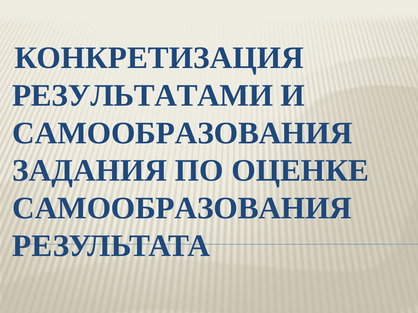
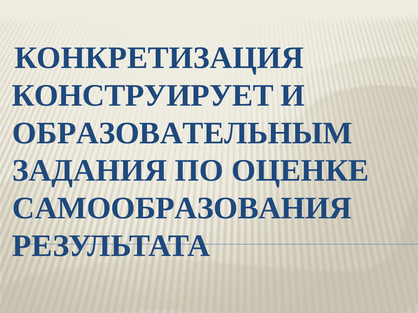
РЕЗУЛЬТАТАМИ: РЕЗУЛЬТАТАМИ -> КОНСТРУИРУЕТ (143, 96)
САМООБРАЗОВАНИЯ: САМООБРАЗОВАНИЯ -> ОБРАЗОВАТЕЛЬНЫМ (182, 133)
